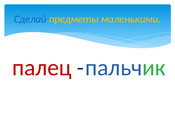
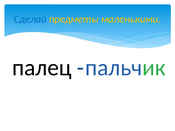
палец colour: red -> black (42, 68)
